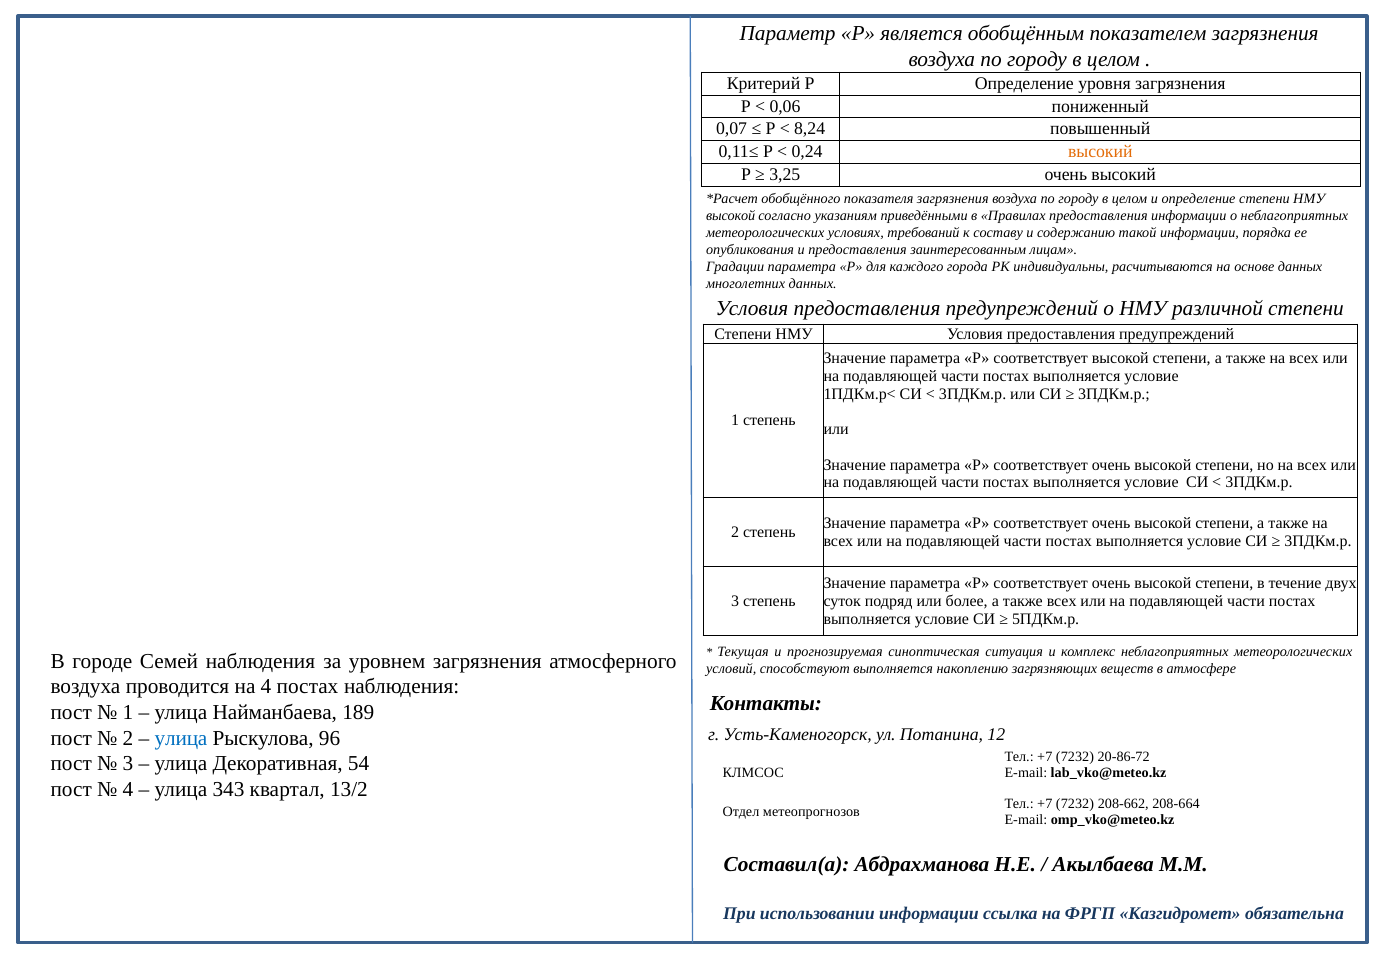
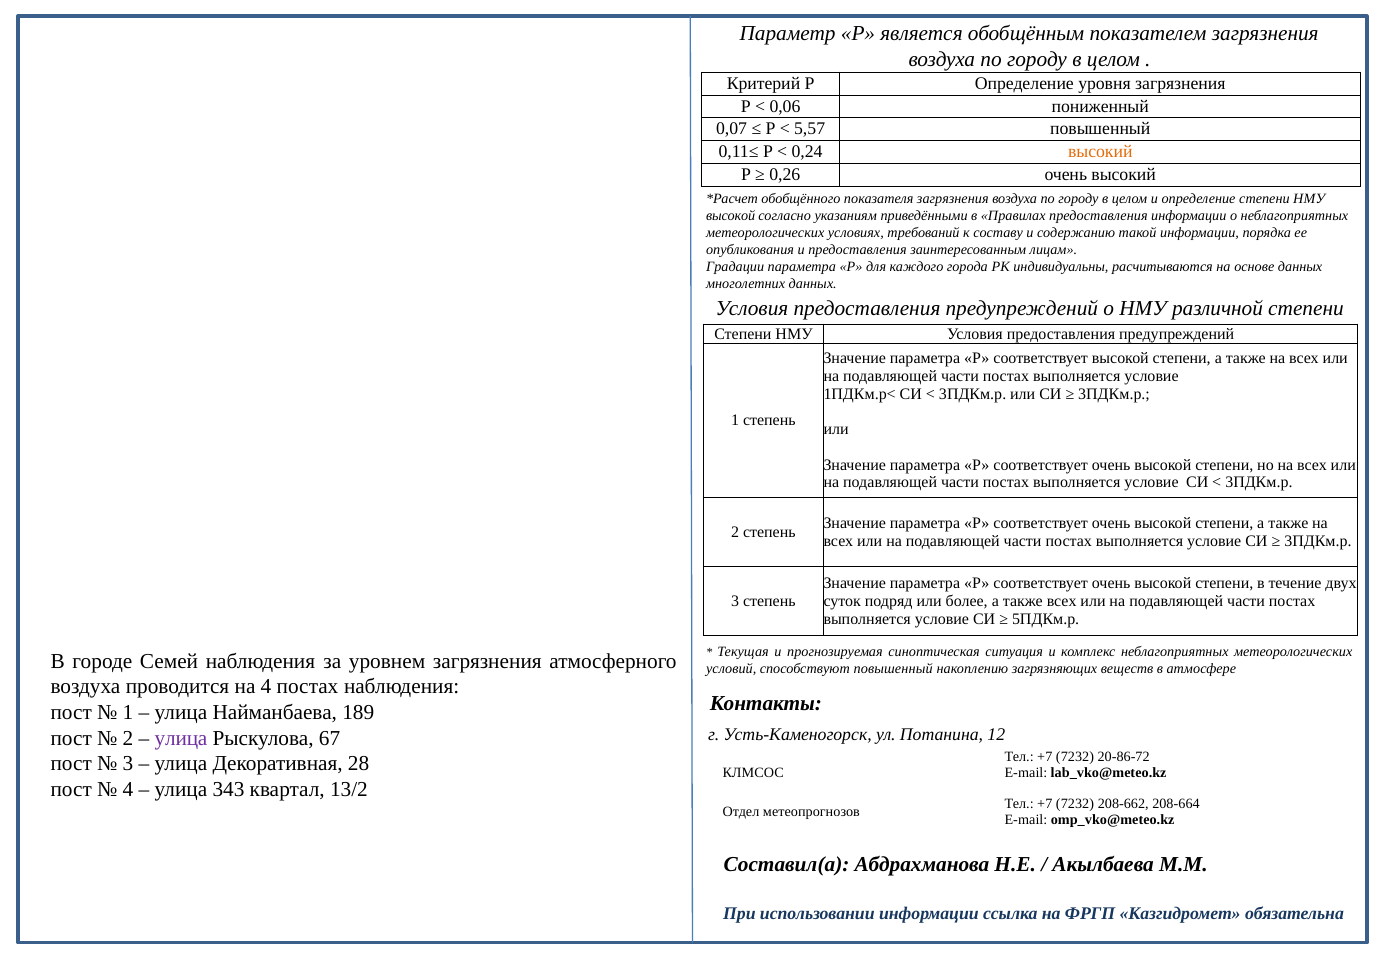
8,24: 8,24 -> 5,57 (810, 129)
3,25: 3,25 -> 0,26 (785, 175)
способствуют выполняется: выполняется -> повышенный (893, 669)
улица colour: blue -> purple (181, 738)
96: 96 -> 67 (330, 738)
54: 54 -> 28 (359, 764)
